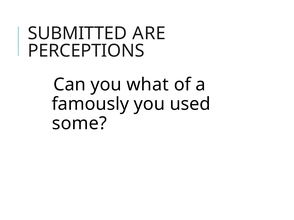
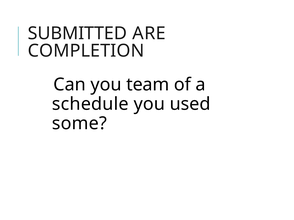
PERCEPTIONS: PERCEPTIONS -> COMPLETION (86, 51)
what: what -> team (148, 85)
famously: famously -> schedule (90, 104)
